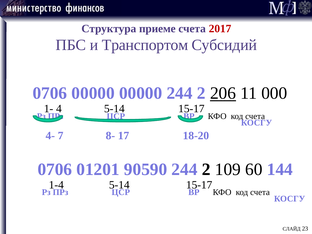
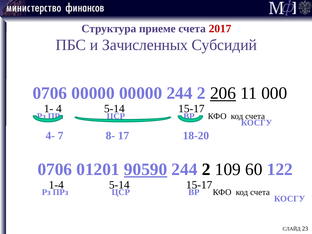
Транспортом: Транспортом -> Зачисленных (145, 45)
90590 underline: none -> present (146, 169)
144: 144 -> 122 (280, 169)
